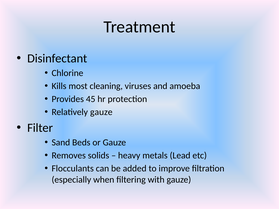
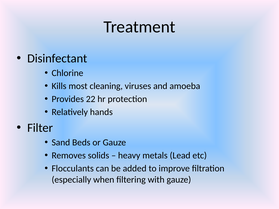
45: 45 -> 22 (91, 99)
Relatively gauze: gauze -> hands (101, 112)
